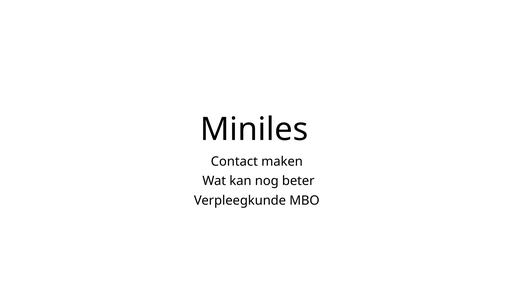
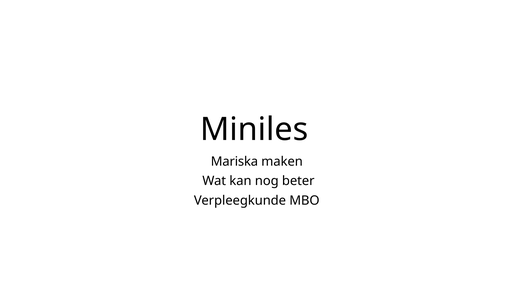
Contact: Contact -> Mariska (234, 162)
